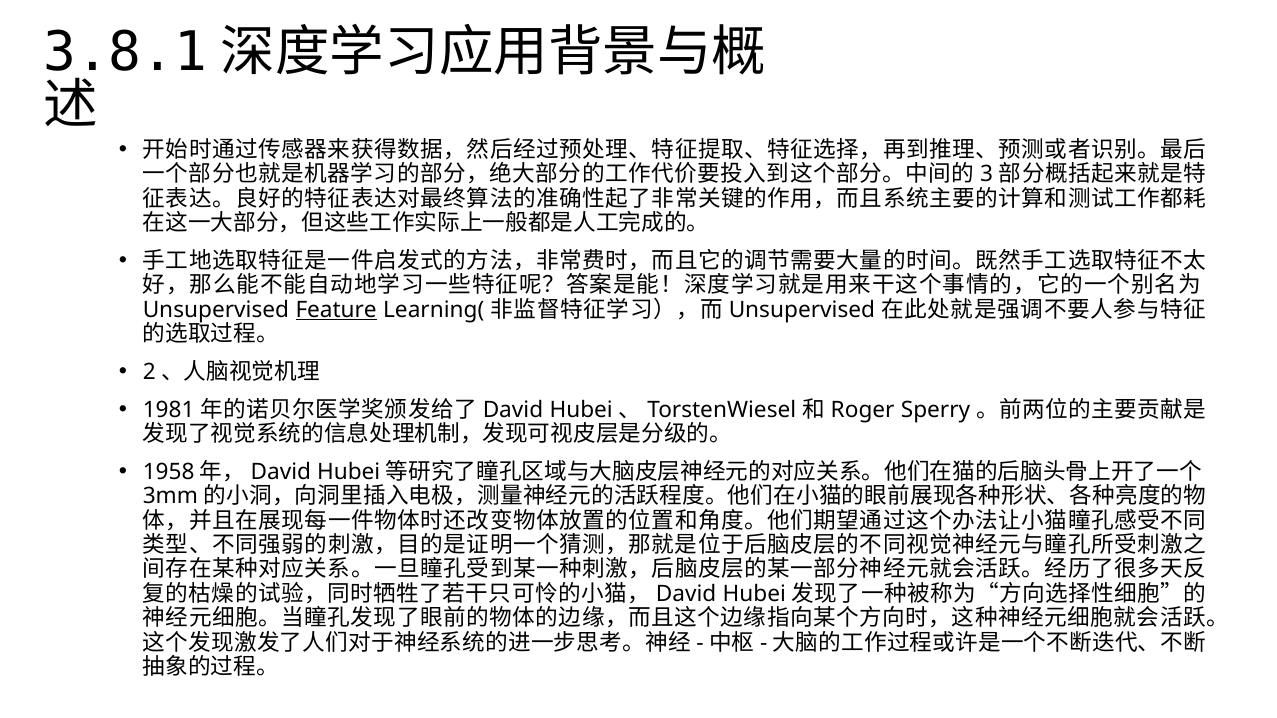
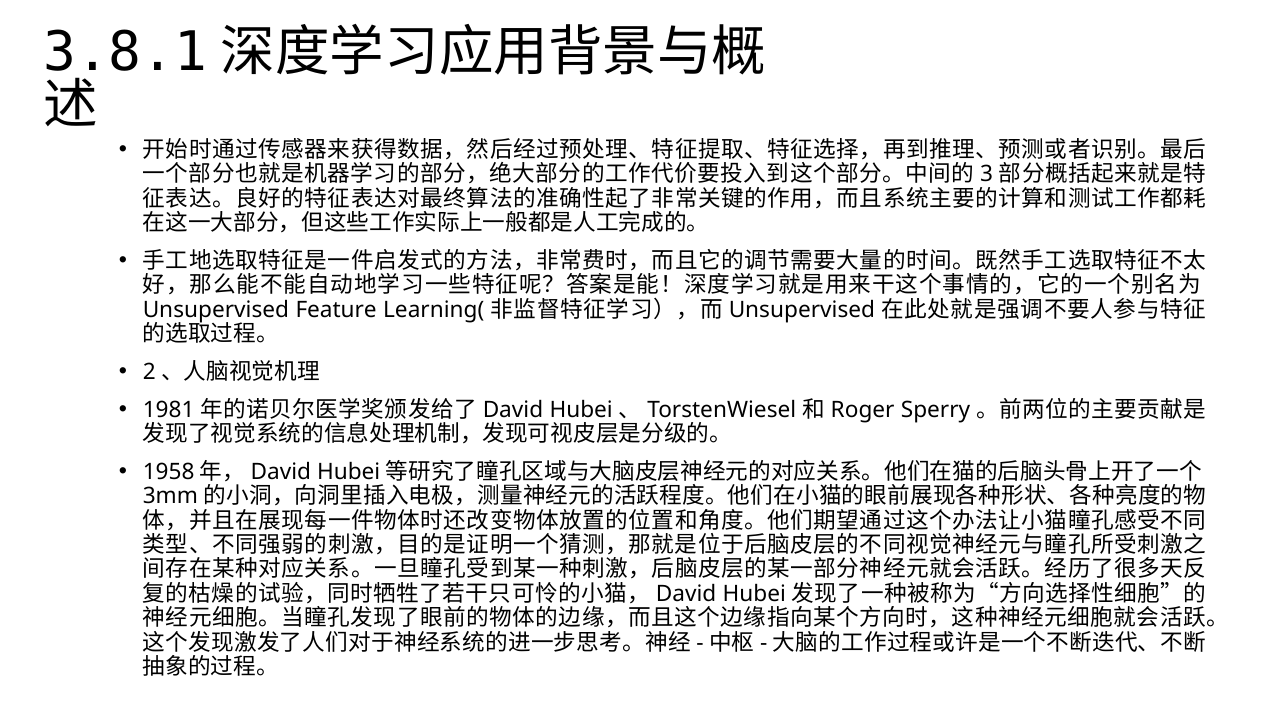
Feature underline: present -> none (336, 310)
